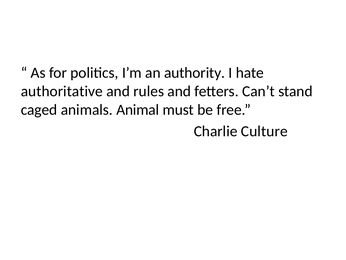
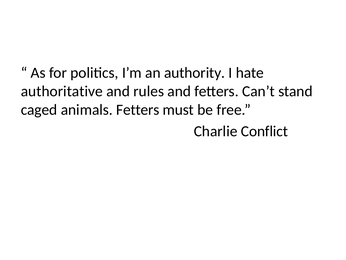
animals Animal: Animal -> Fetters (138, 109)
Culture: Culture -> Conflict (264, 131)
